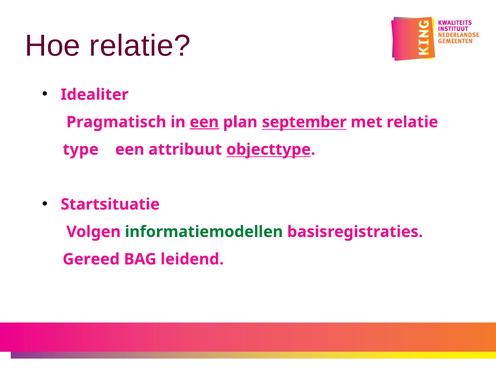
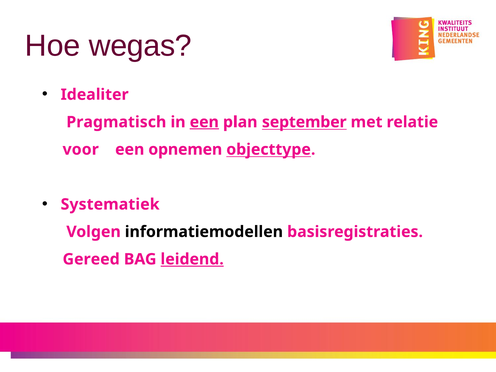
Hoe relatie: relatie -> wegas (140, 46)
type: type -> voor (81, 149)
attribuut: attribuut -> opnemen (185, 149)
Startsituatie: Startsituatie -> Systematiek (110, 204)
informatiemodellen colour: green -> black (204, 232)
leidend underline: none -> present (192, 259)
